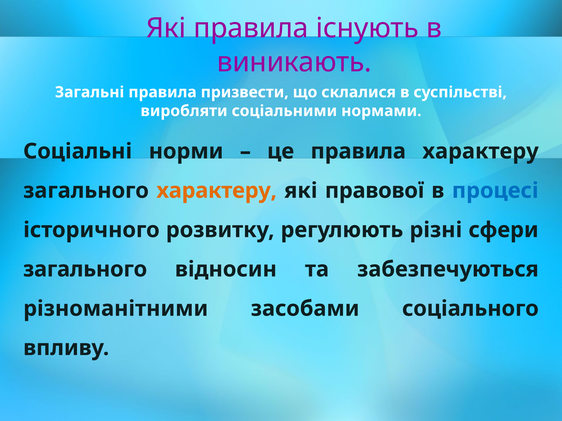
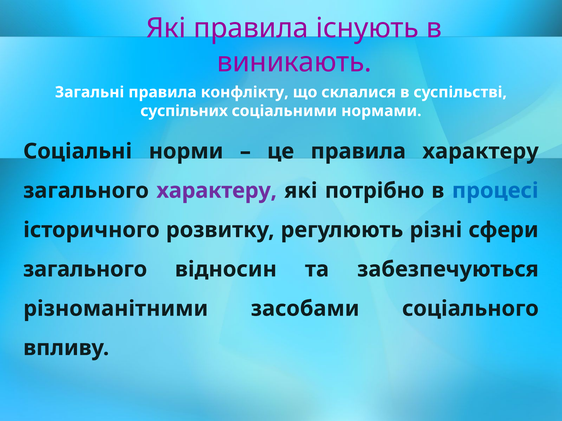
призвести: призвести -> конфлікту (245, 92)
виробляти: виробляти -> суспільних (184, 111)
характеру colour: orange -> purple (217, 191)
правової: правової -> потрібно (375, 191)
